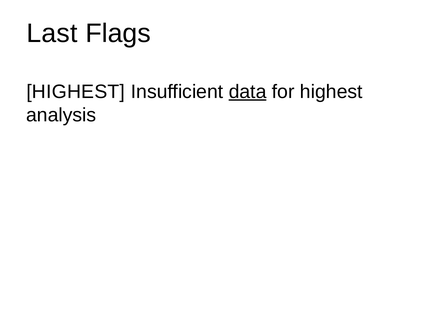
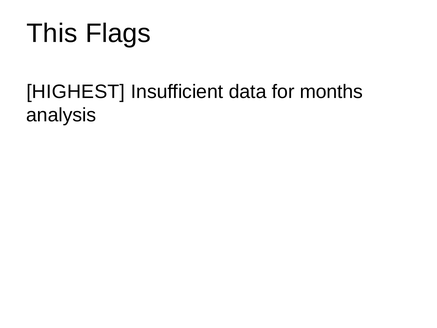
Last: Last -> This (52, 33)
data underline: present -> none (248, 92)
for highest: highest -> months (331, 92)
